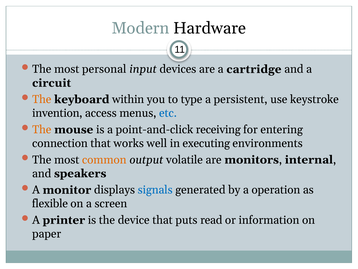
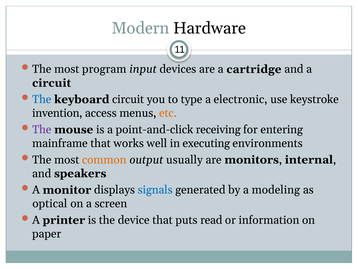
personal: personal -> program (104, 69)
The colour: orange -> blue (42, 99)
keyboard within: within -> circuit (128, 99)
persistent: persistent -> electronic (241, 99)
etc colour: blue -> orange (168, 113)
The colour: orange -> purple (42, 129)
connection: connection -> mainframe (60, 143)
volatile: volatile -> usually (184, 159)
operation: operation -> modeling (276, 190)
flexible: flexible -> optical (50, 203)
